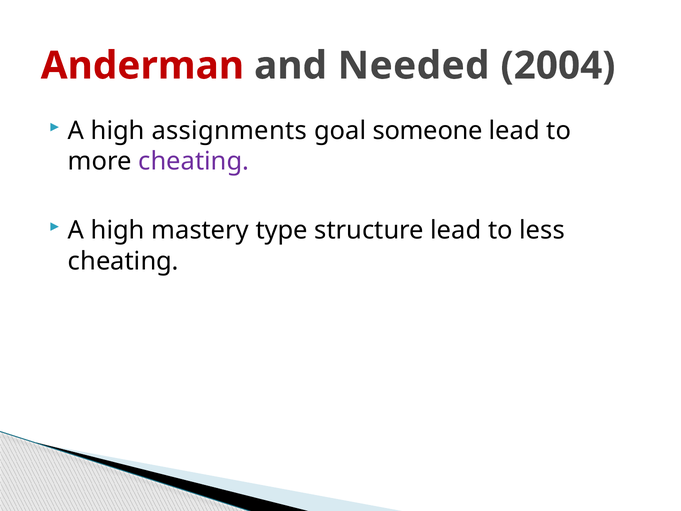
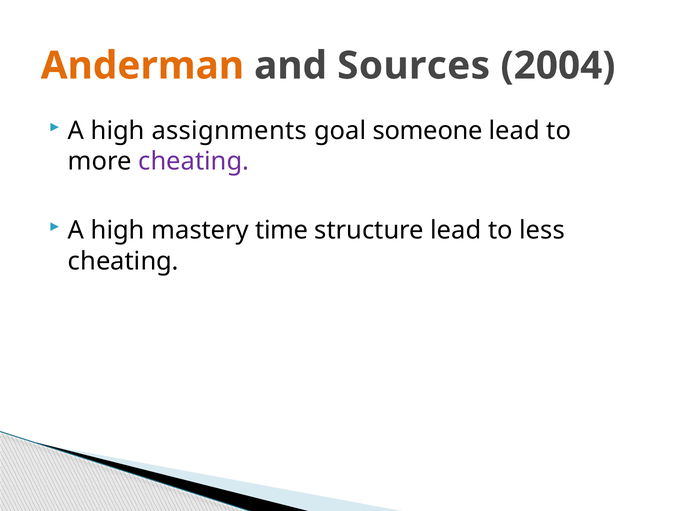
Anderman colour: red -> orange (142, 66)
Needed: Needed -> Sources (414, 66)
type: type -> time (282, 230)
